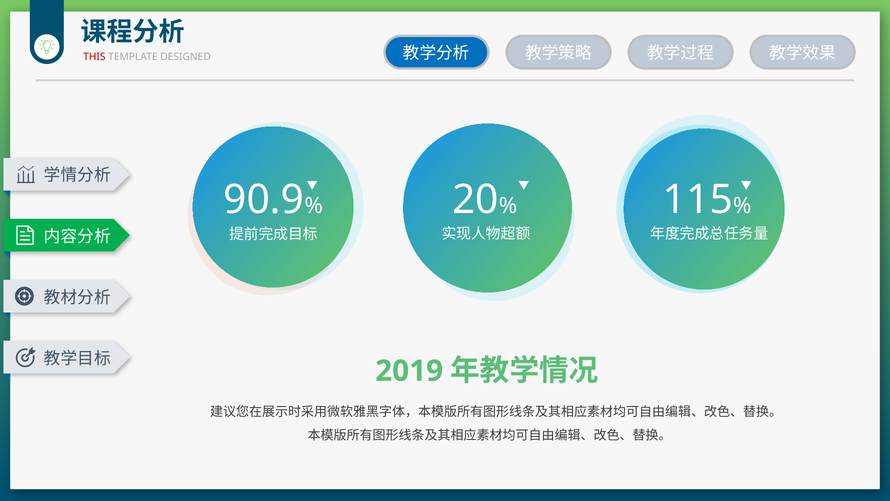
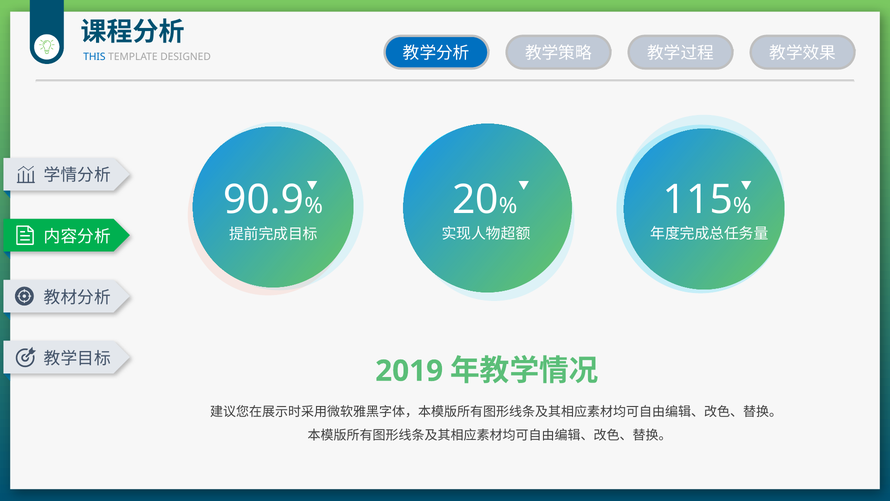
THIS colour: red -> blue (94, 57)
